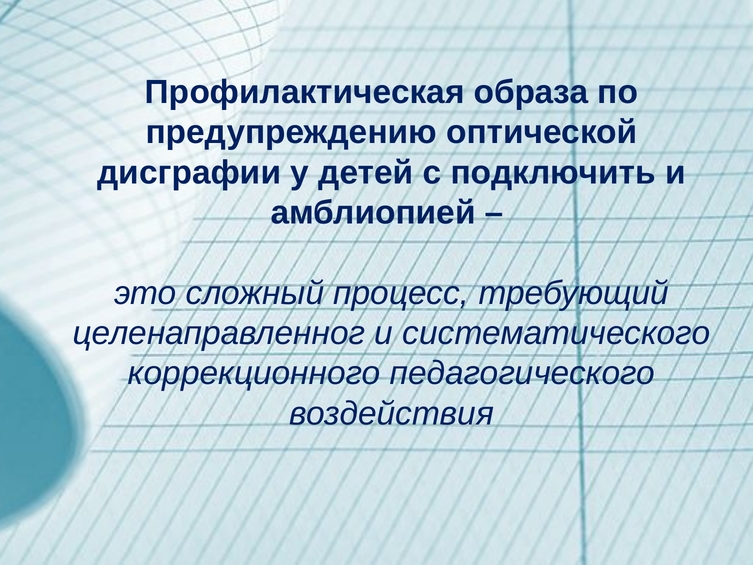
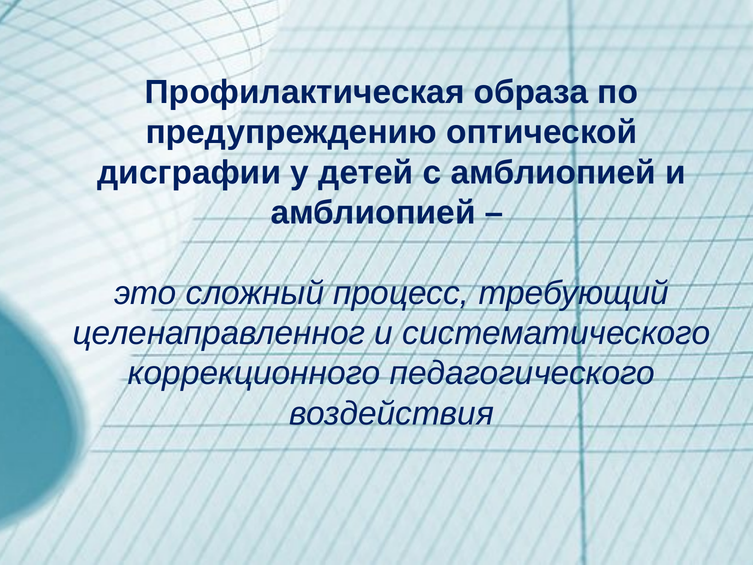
с подключить: подключить -> амблиопией (553, 172)
